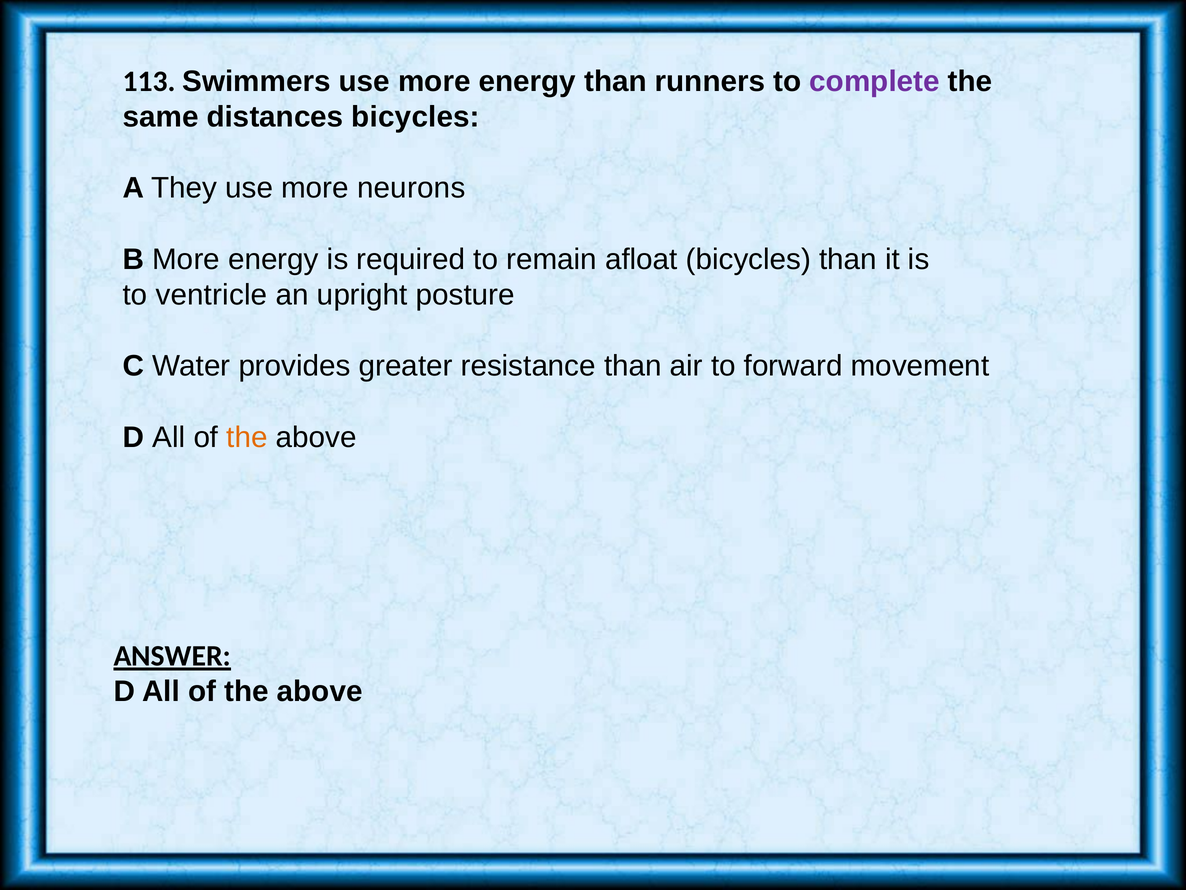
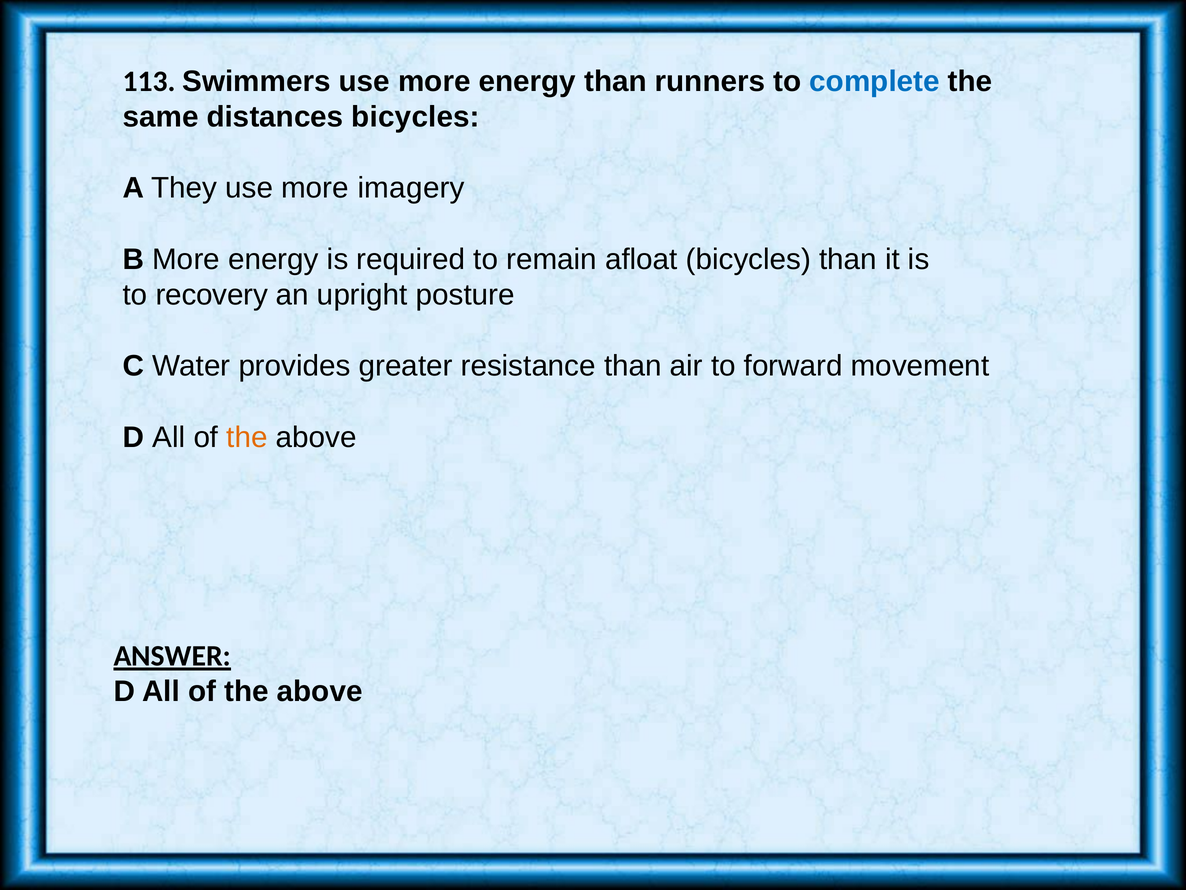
complete colour: purple -> blue (875, 81)
neurons: neurons -> imagery (411, 188)
ventricle: ventricle -> recovery (212, 295)
